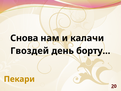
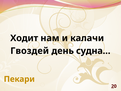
Снова: Снова -> Ходит (24, 38)
борту…: борту… -> судна… (93, 51)
